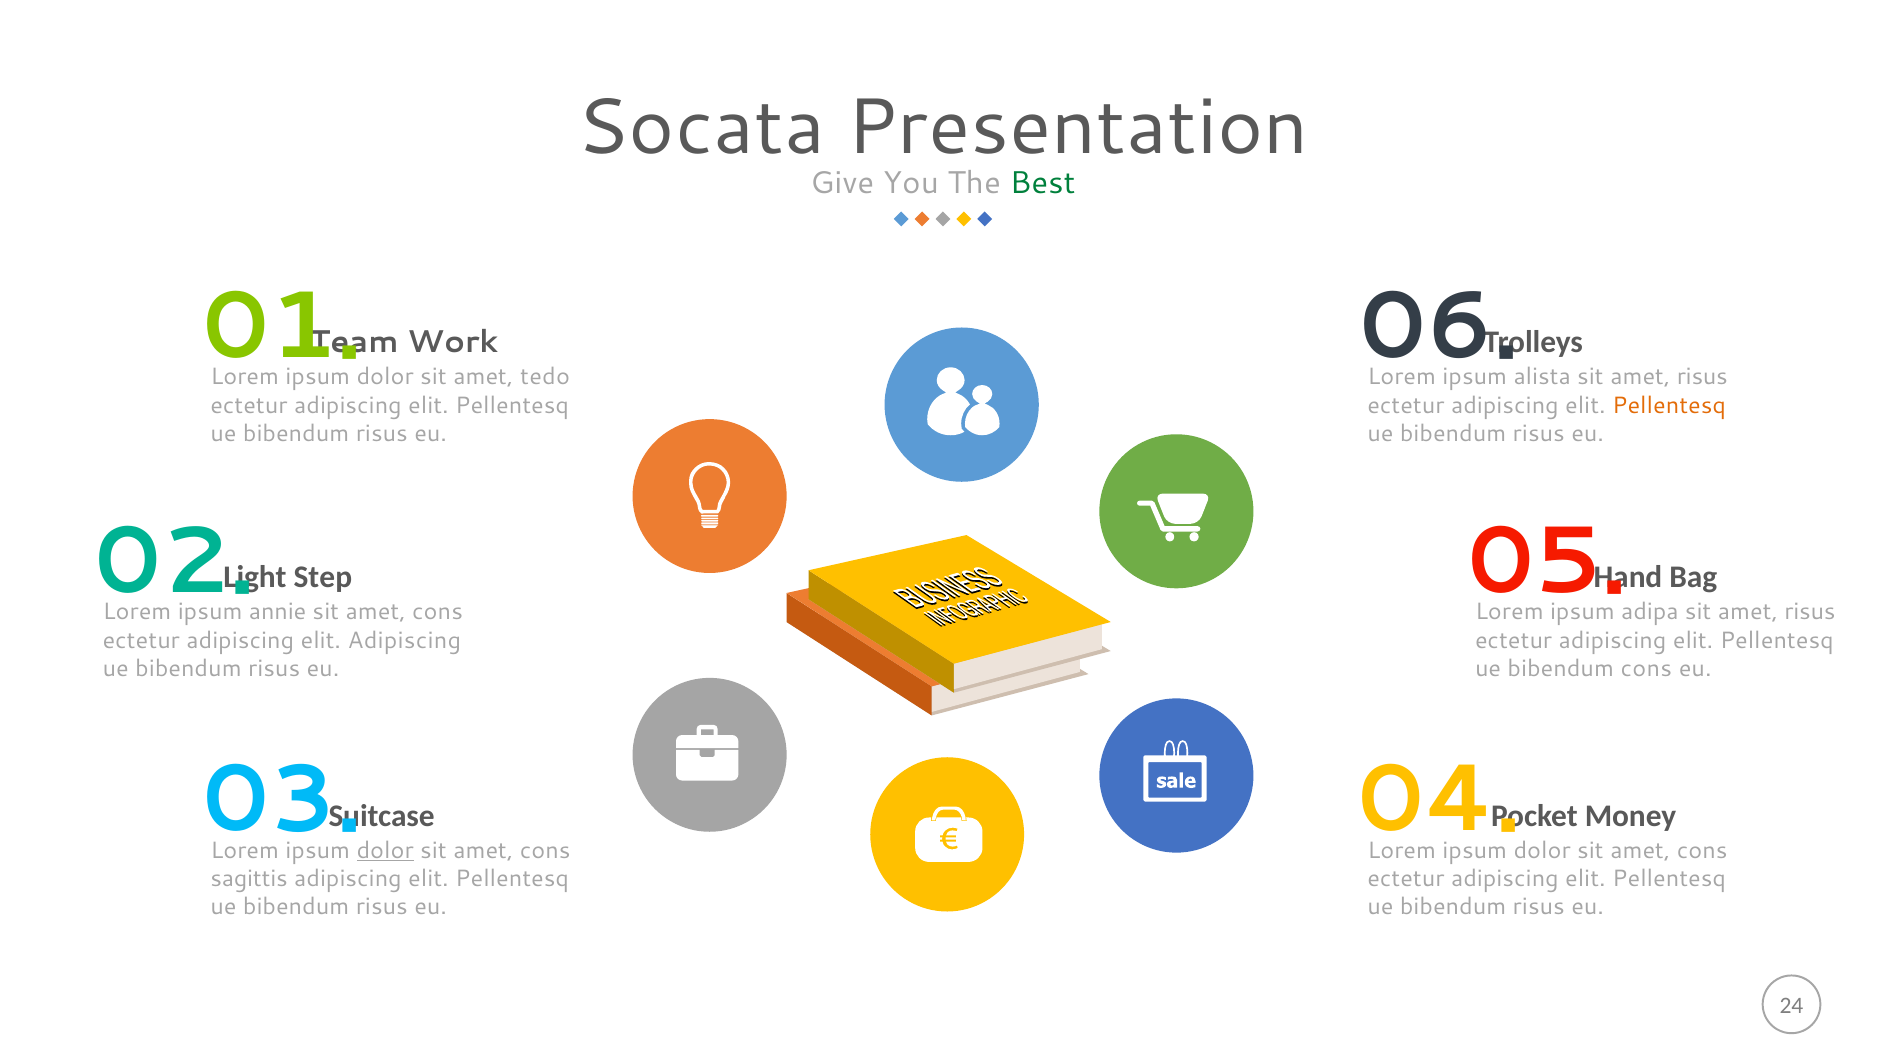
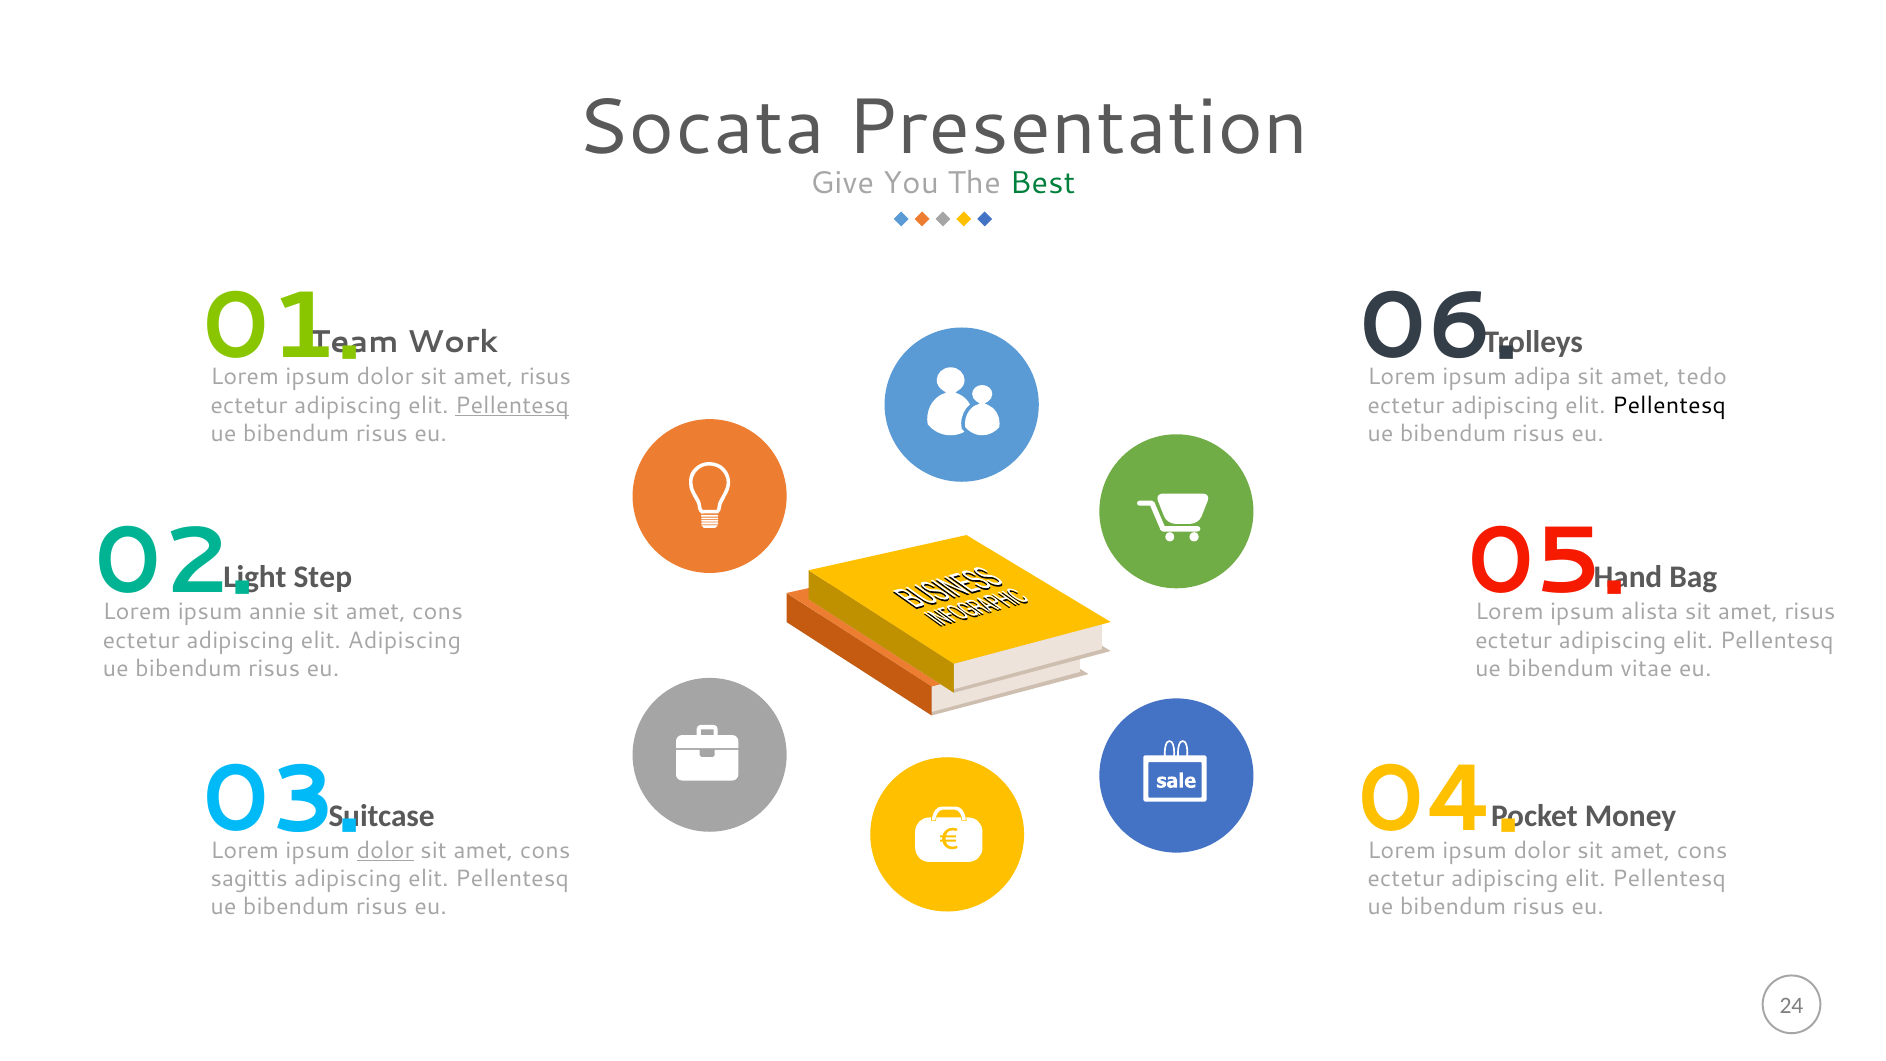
dolor sit amet tedo: tedo -> risus (545, 377)
alista: alista -> adipa (1542, 377)
risus: risus -> tedo (1702, 377)
Pellentesq underline: none -> present (512, 405)
Pellentesq colour: orange -> black (1669, 405)
adipa: adipa -> alista (1650, 612)
bibendum cons: cons -> vitae (1646, 669)
